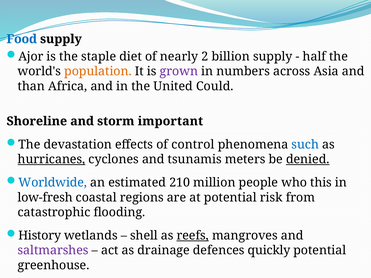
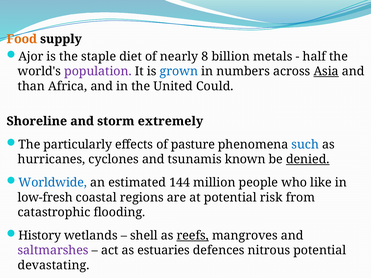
Food colour: blue -> orange (22, 39)
2: 2 -> 8 (205, 57)
billion supply: supply -> metals (273, 57)
population colour: orange -> purple (98, 71)
grown colour: purple -> blue (179, 71)
Asia underline: none -> present (326, 71)
important: important -> extremely (170, 121)
devastation: devastation -> particularly (78, 145)
control: control -> pasture (193, 145)
hurricanes underline: present -> none (51, 160)
meters: meters -> known (245, 160)
210: 210 -> 144 (180, 183)
this: this -> like (321, 183)
drainage: drainage -> estuaries (164, 251)
quickly: quickly -> nitrous (269, 251)
greenhouse: greenhouse -> devastating (54, 265)
